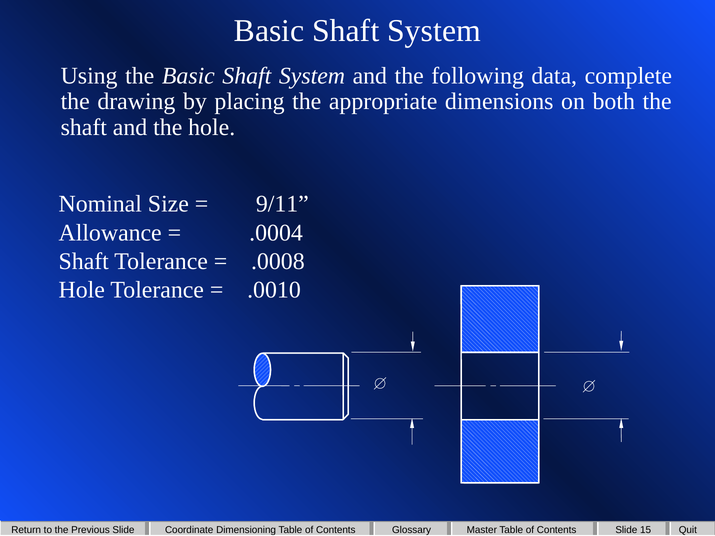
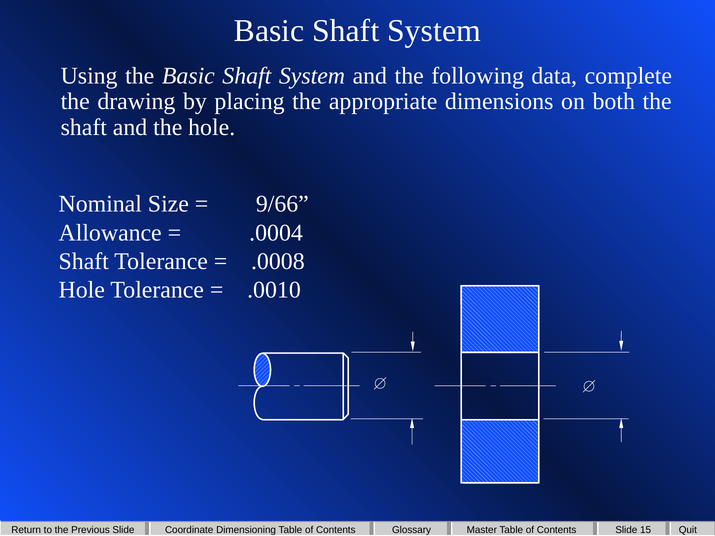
9/11: 9/11 -> 9/66 (282, 204)
